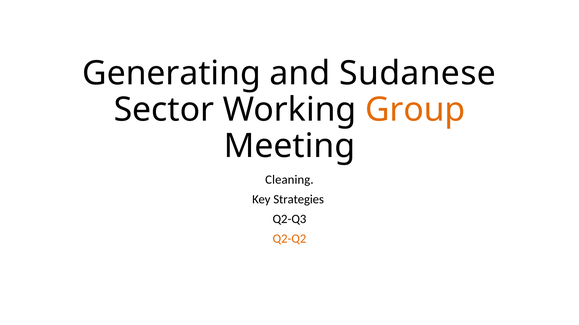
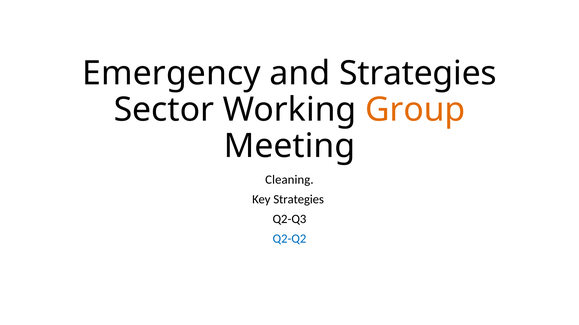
Generating: Generating -> Emergency (171, 73)
and Sudanese: Sudanese -> Strategies (418, 73)
Q2-Q2 colour: orange -> blue (289, 239)
